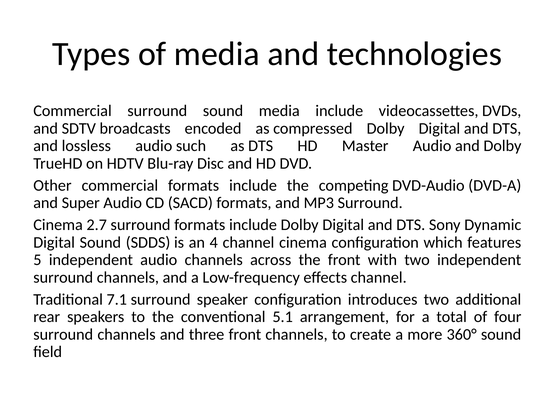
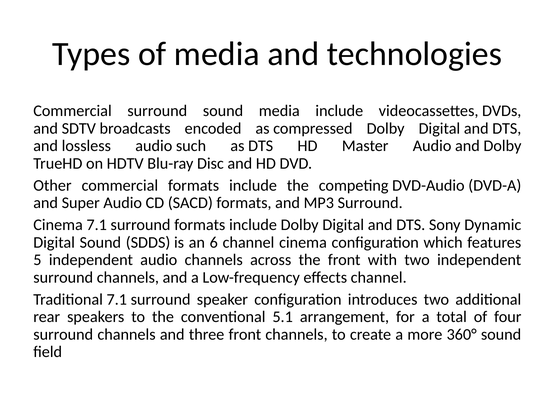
Cinema 2.7: 2.7 -> 7.1 (97, 225)
4: 4 -> 6 (214, 242)
